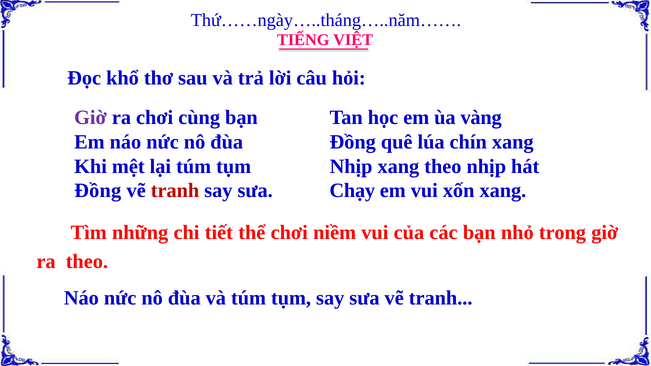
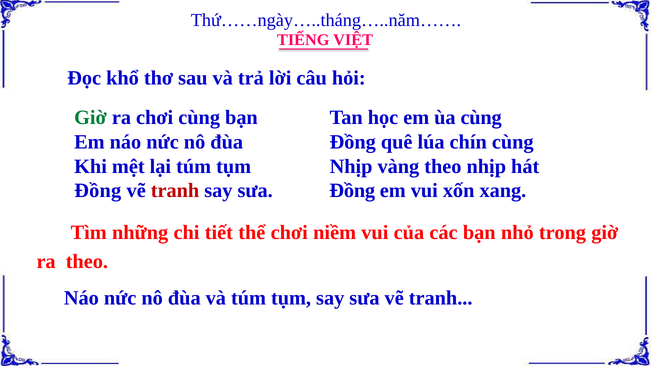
Giờ colour: purple -> green (91, 117)
ùa vàng: vàng -> cùng (481, 117)
chín xang: xang -> cùng (513, 142)
Nhịp xang: xang -> vàng (398, 166)
Chạy: Chạy -> Đồng (352, 191)
